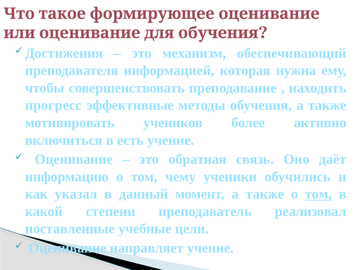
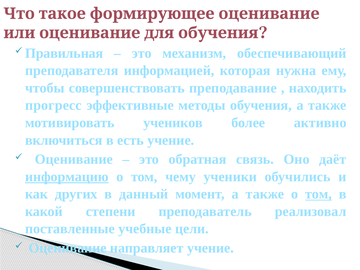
Достижения: Достижения -> Правильная (64, 53)
информацию underline: none -> present (67, 177)
указал: указал -> других (76, 194)
